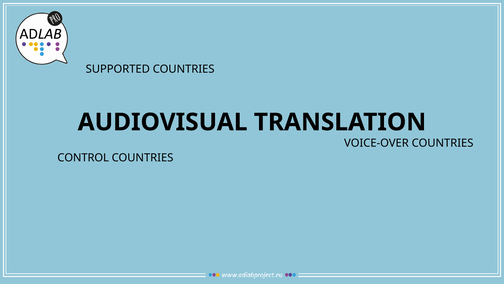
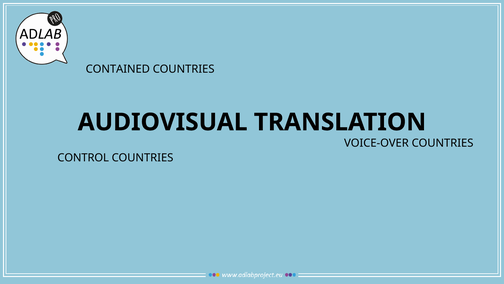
SUPPORTED: SUPPORTED -> CONTAINED (118, 69)
